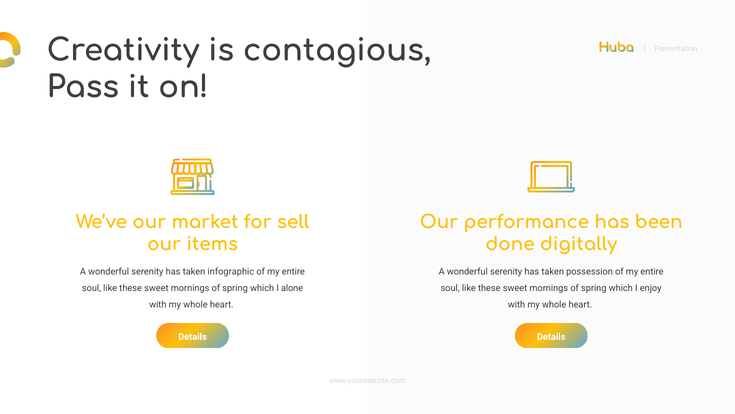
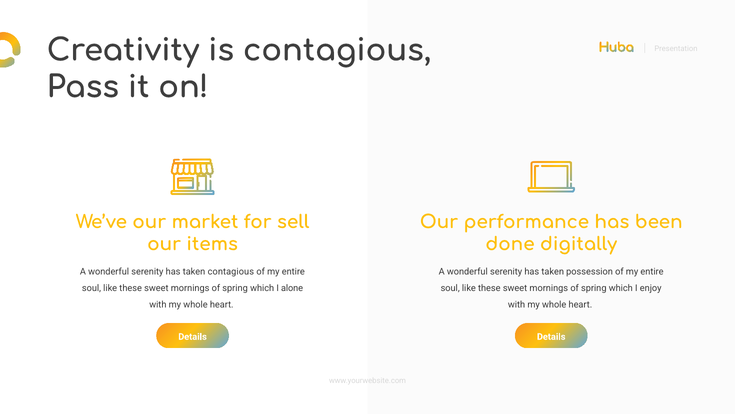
taken infographic: infographic -> contagious (231, 271)
